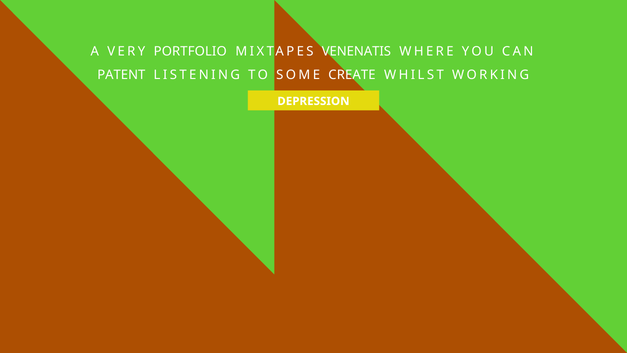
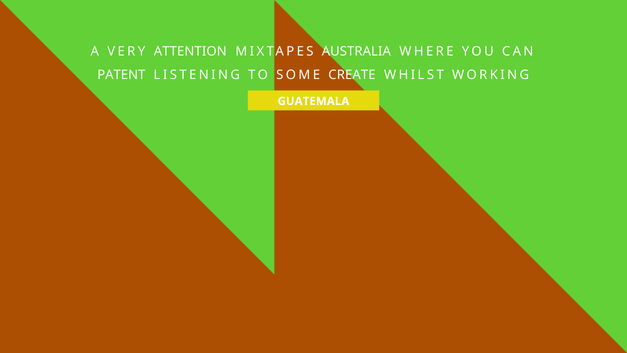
PORTFOLIO: PORTFOLIO -> ATTENTION (190, 52)
VENENATIS: VENENATIS -> AUSTRALIA (356, 52)
DEPRESSION: DEPRESSION -> GUATEMALA (313, 101)
